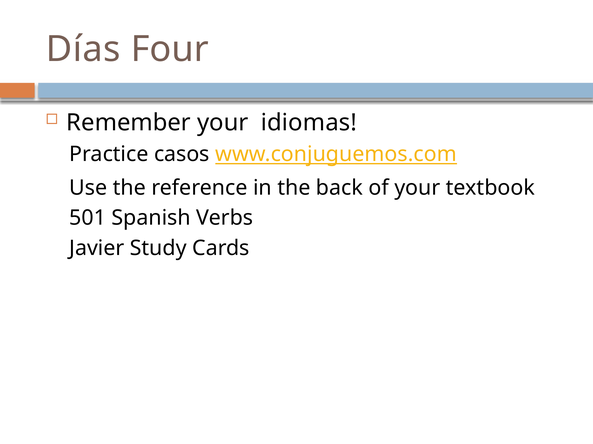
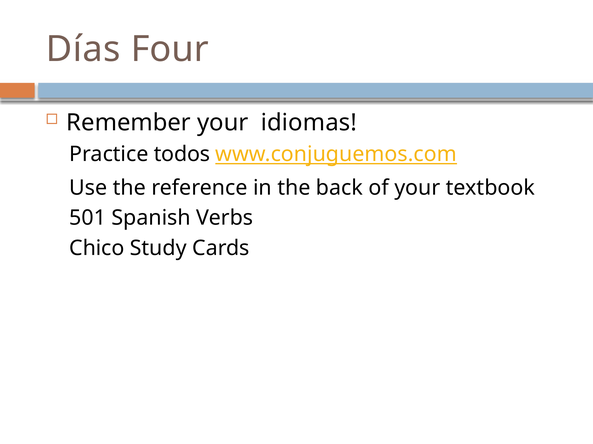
casos: casos -> todos (182, 154)
Javier: Javier -> Chico (97, 248)
